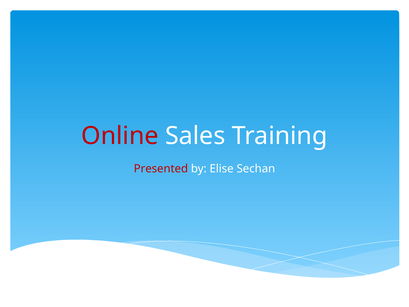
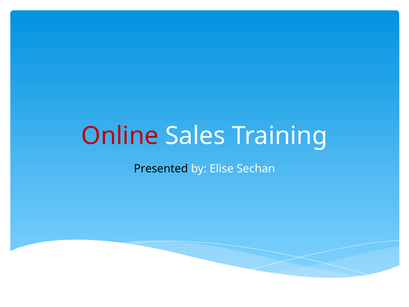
Presented colour: red -> black (161, 169)
